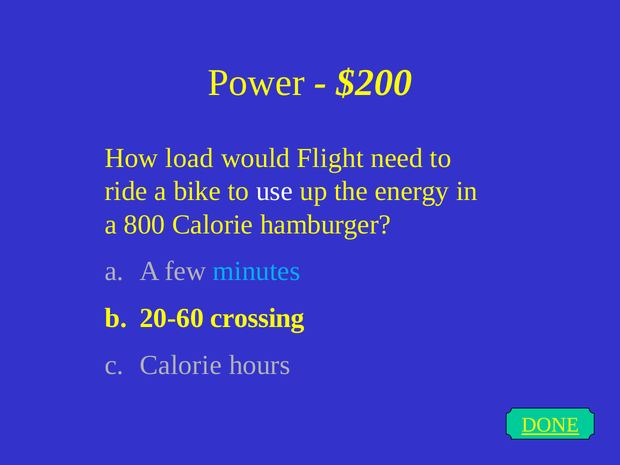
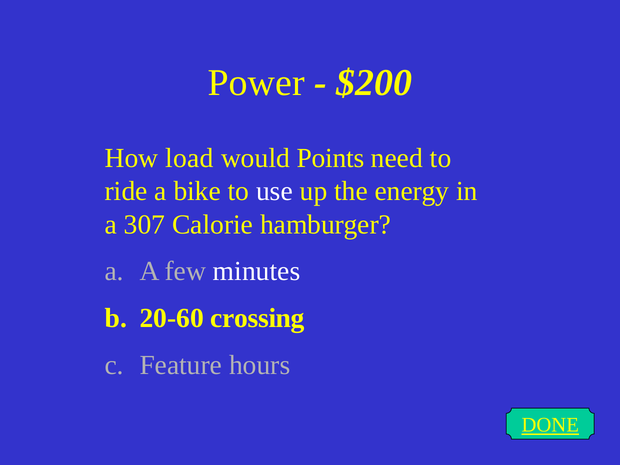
Flight: Flight -> Points (331, 158)
800: 800 -> 307 (144, 224)
minutes colour: light blue -> white (257, 271)
Calorie: Calorie -> Feature (181, 365)
